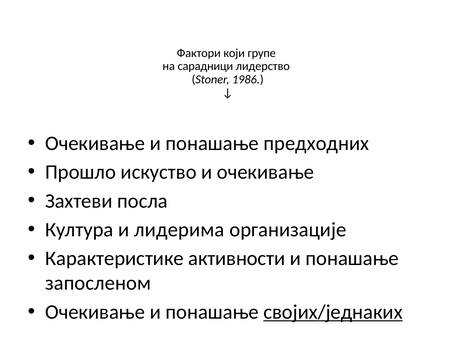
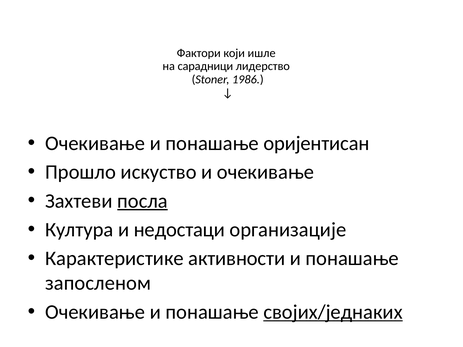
групе: групе -> ишле (262, 53)
предходних: предходних -> оријентисан (316, 143)
посла underline: none -> present (142, 201)
лидерима: лидерима -> недостаци (179, 230)
